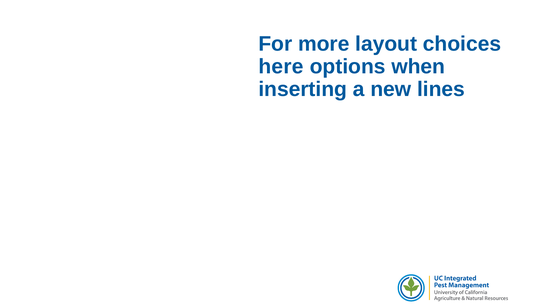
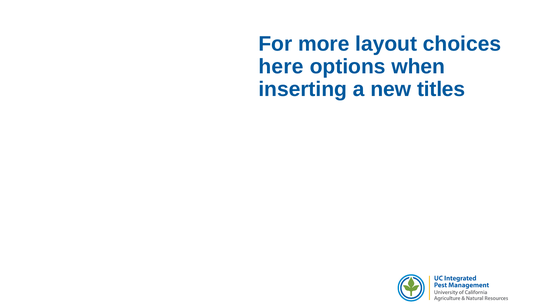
lines: lines -> titles (441, 89)
